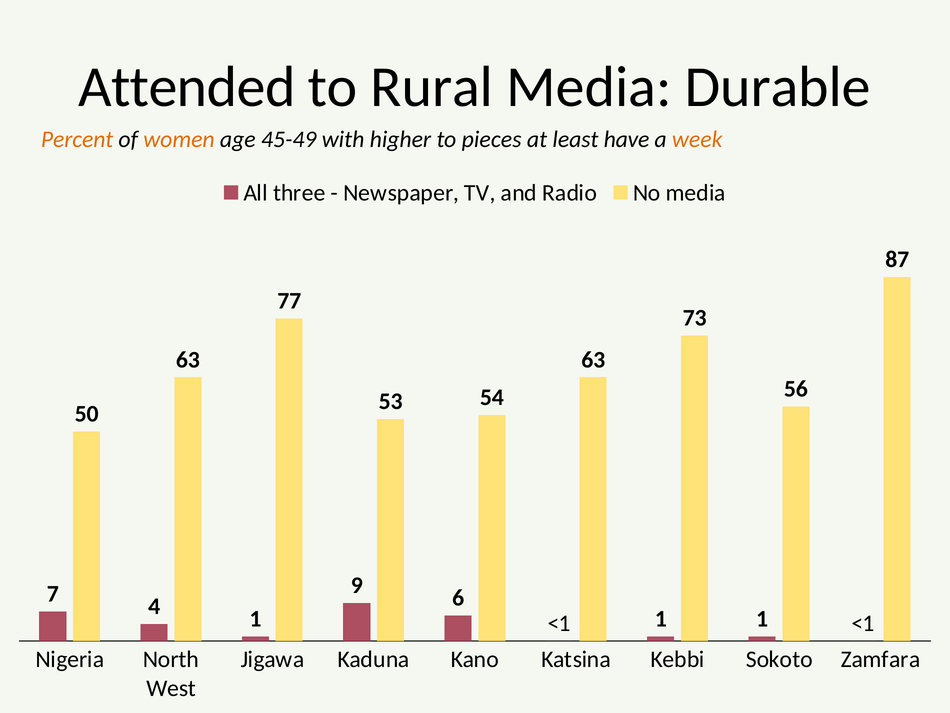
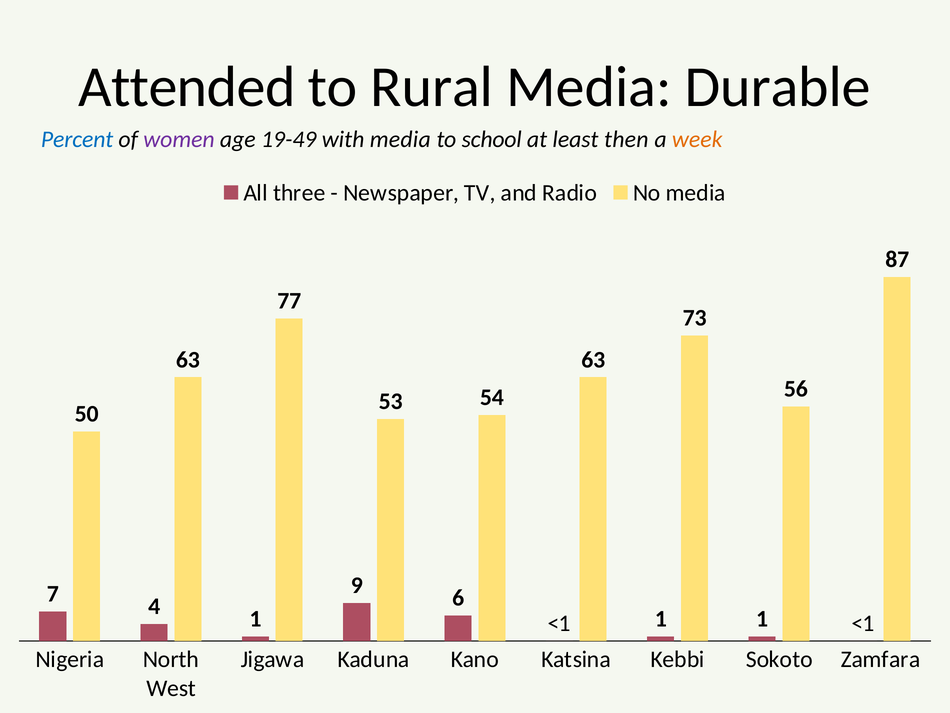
Percent colour: orange -> blue (77, 139)
women colour: orange -> purple (179, 139)
45-49: 45-49 -> 19-49 (289, 139)
with higher: higher -> media (400, 139)
pieces: pieces -> school (492, 139)
have: have -> then (626, 139)
